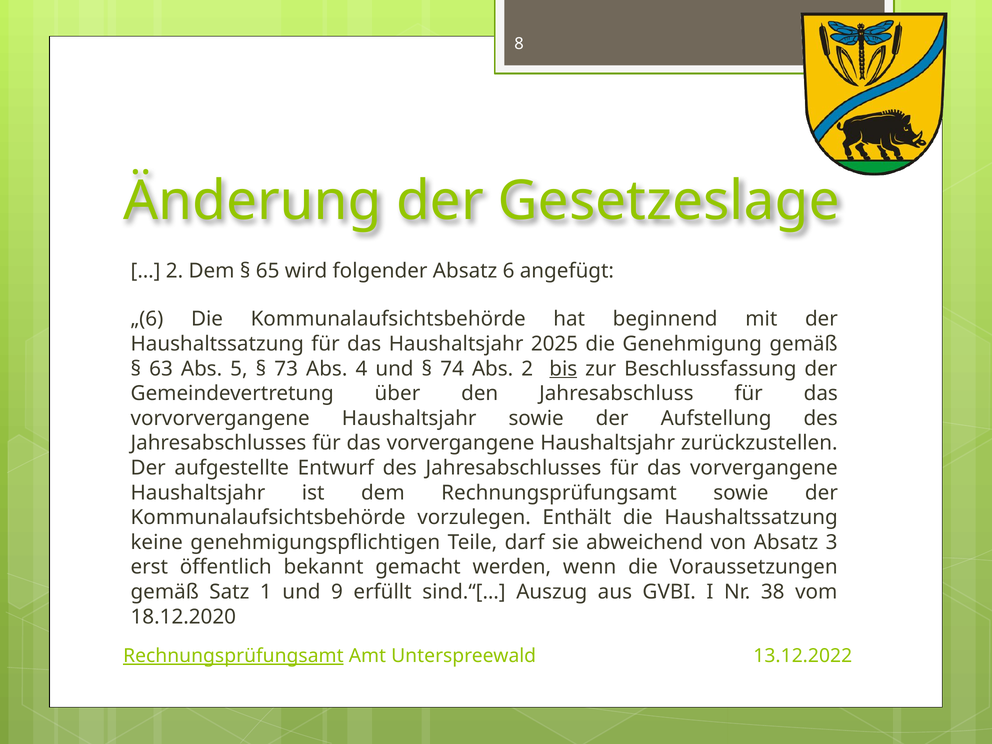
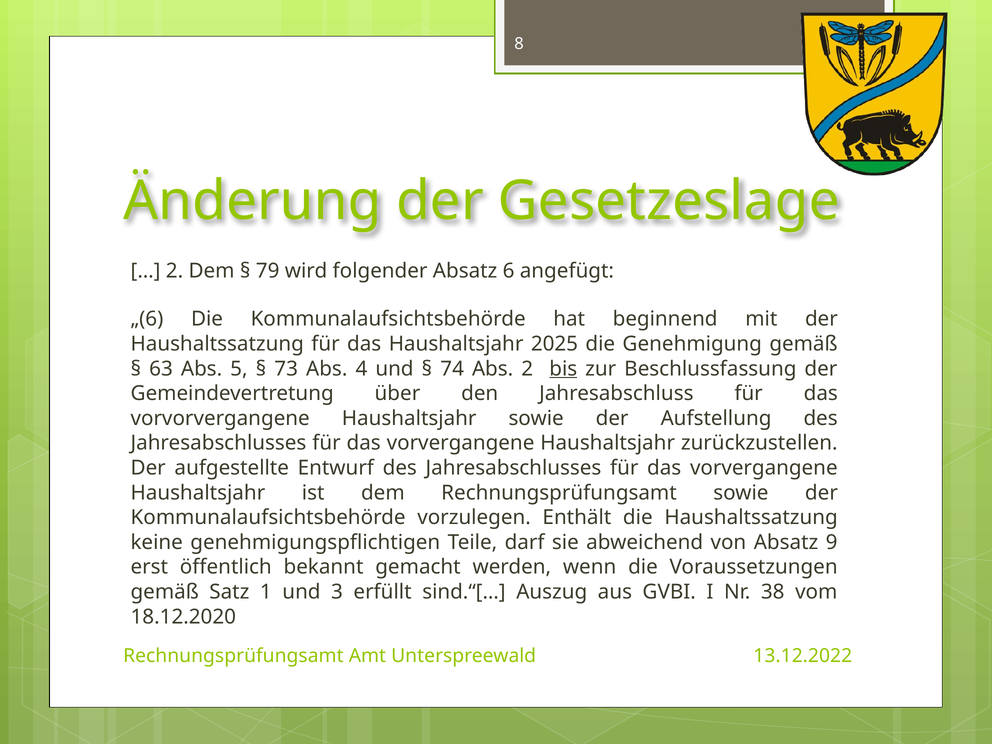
65: 65 -> 79 (268, 271)
3: 3 -> 9 (832, 542)
9: 9 -> 3 (337, 592)
Rechnungsprüfungsamt underline: present -> none (233, 656)
